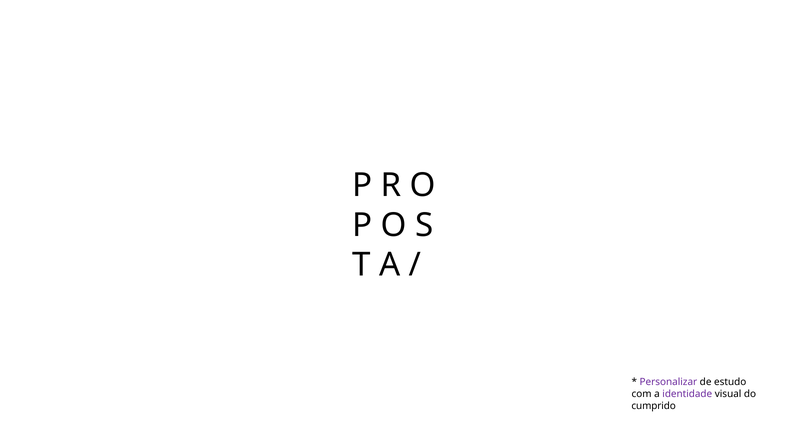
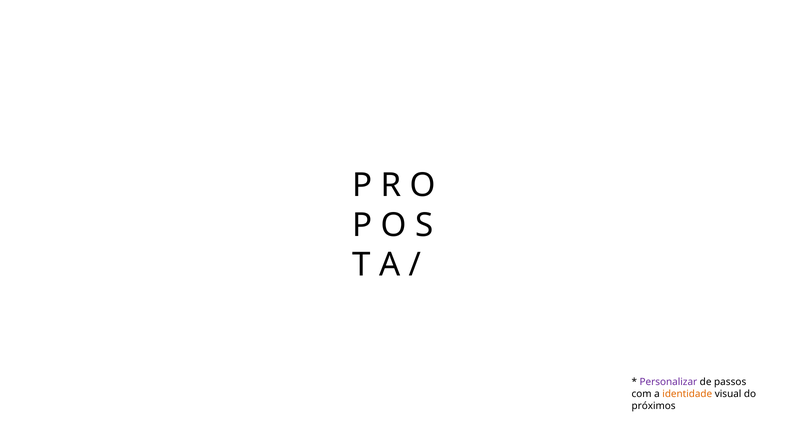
estudo: estudo -> passos (730, 382)
identidade colour: purple -> orange (687, 394)
cumprido: cumprido -> próximos (654, 406)
